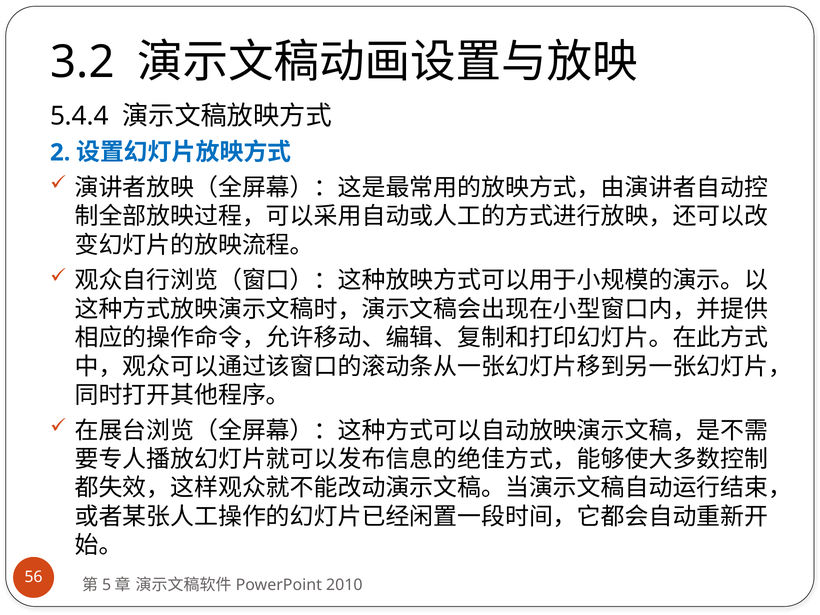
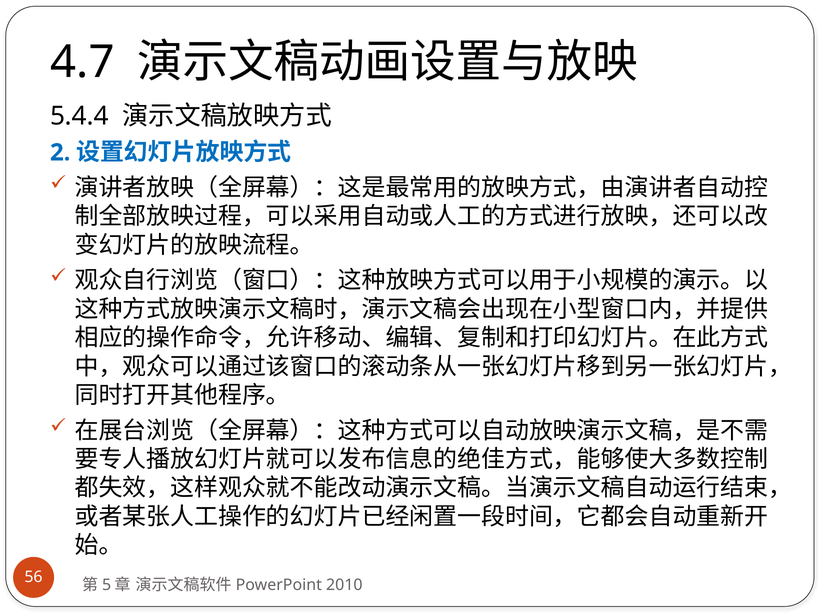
3.2: 3.2 -> 4.7 (83, 62)
